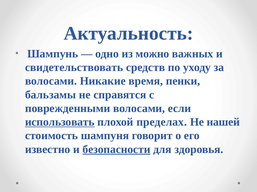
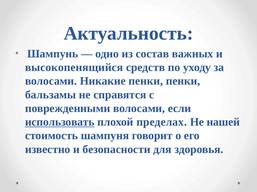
можно: можно -> состав (152, 54)
свидетельствовать: свидетельствовать -> высокопенящийся (74, 68)
Никакие время: время -> пенки (146, 81)
безопасности underline: present -> none (116, 150)
